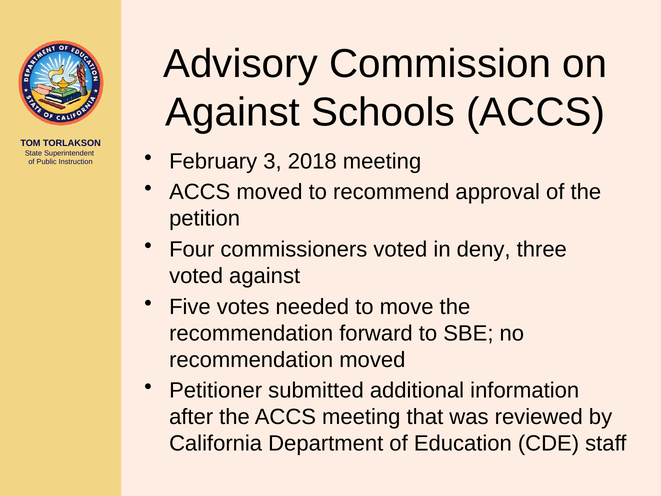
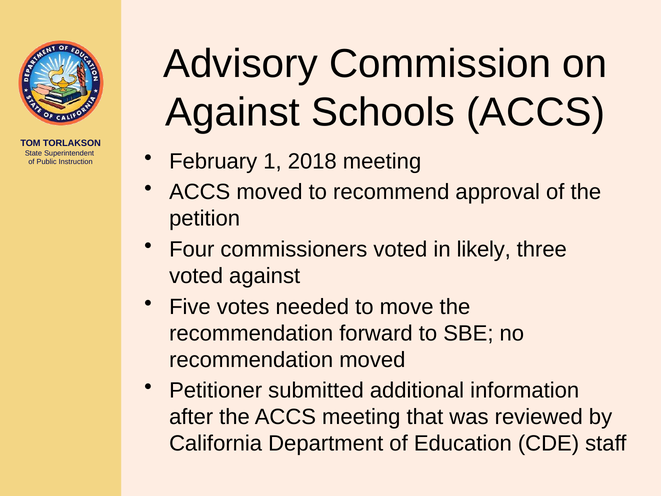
3: 3 -> 1 (272, 161)
deny: deny -> likely (484, 249)
